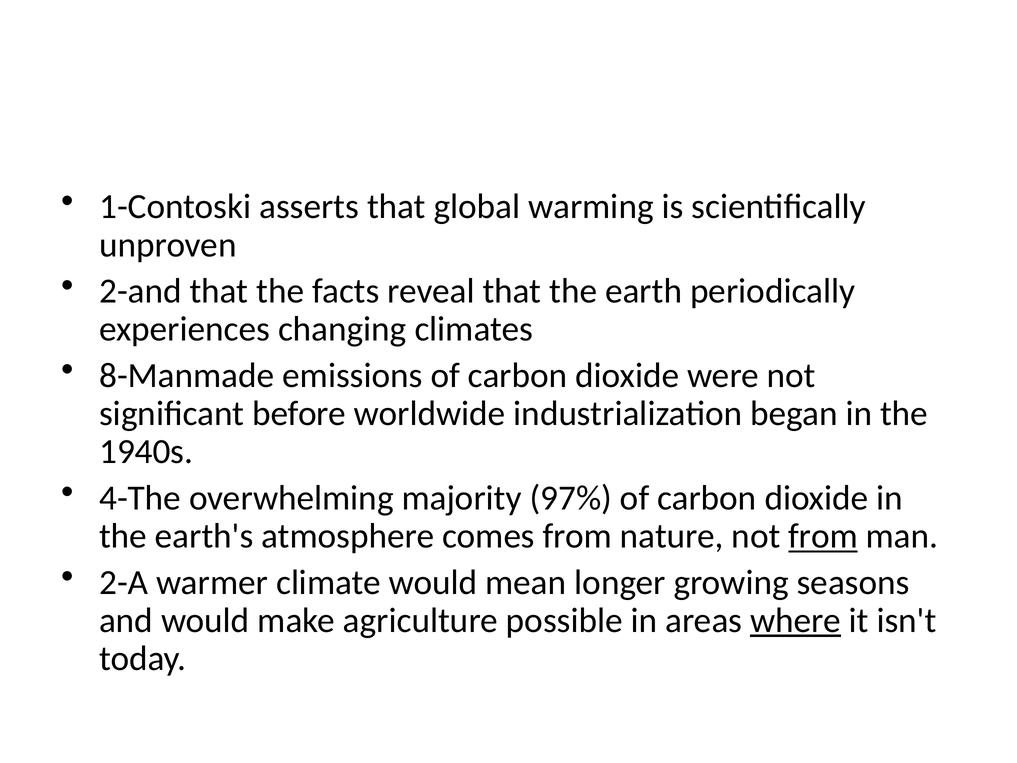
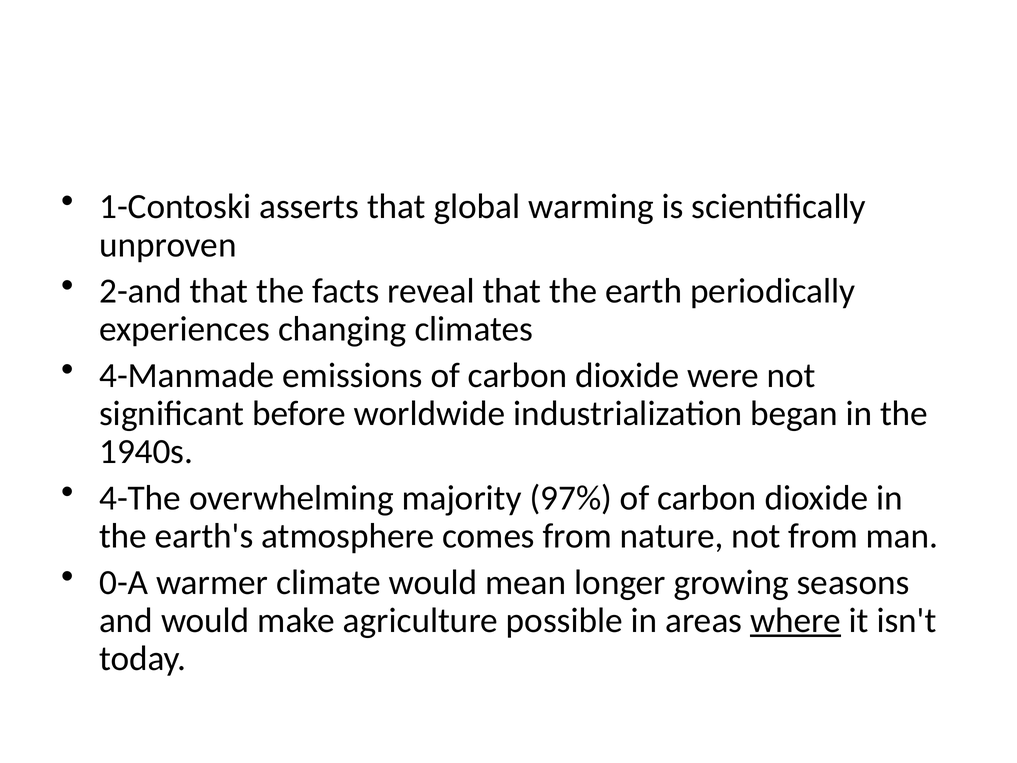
8-Manmade: 8-Manmade -> 4-Manmade (187, 375)
from underline: present -> none (823, 536)
2-A: 2-A -> 0-A (124, 582)
